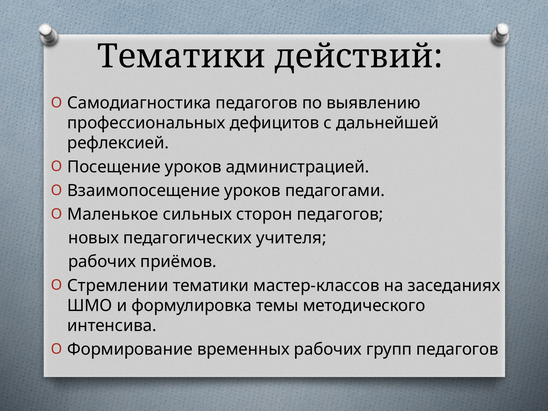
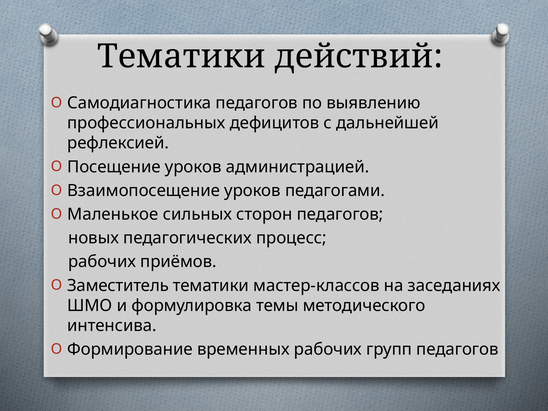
учителя: учителя -> процесс (291, 238)
Стремлении: Стремлении -> Заместитель (118, 285)
